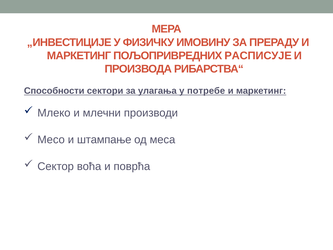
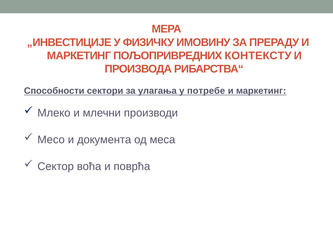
РАСПИСУЈЕ: РАСПИСУЈЕ -> КОНТЕКСТУ (258, 56)
штампање: штампање -> документа (104, 140)
